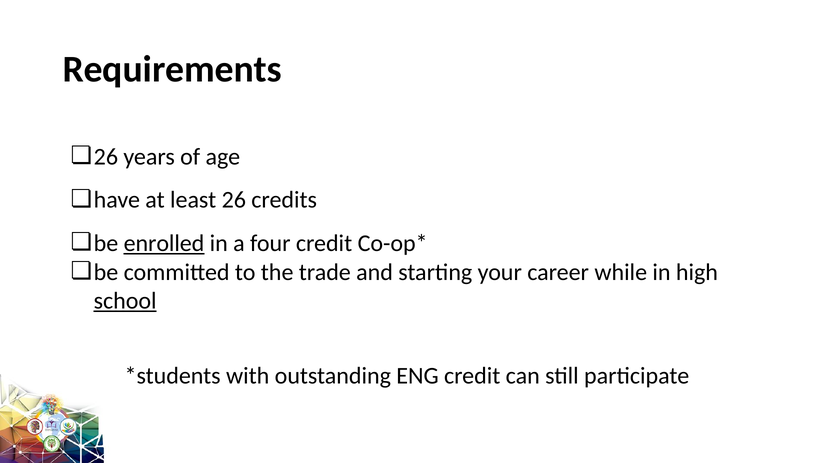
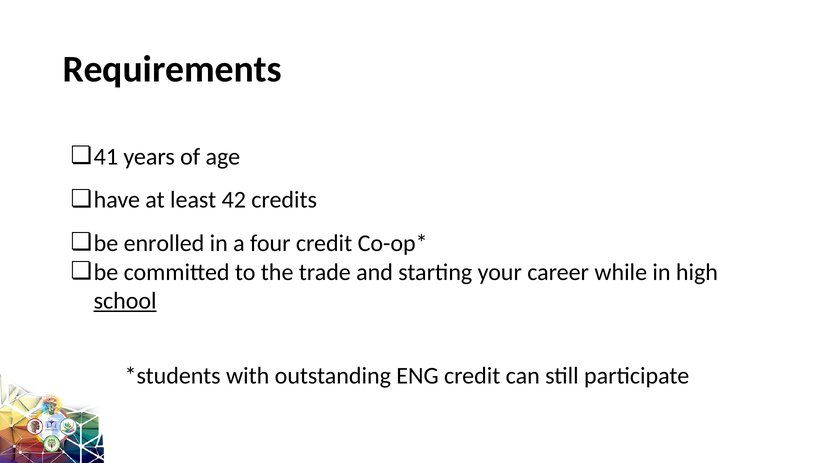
26: 26 -> 41 (106, 157)
least 26: 26 -> 42 (234, 200)
enrolled underline: present -> none (164, 244)
